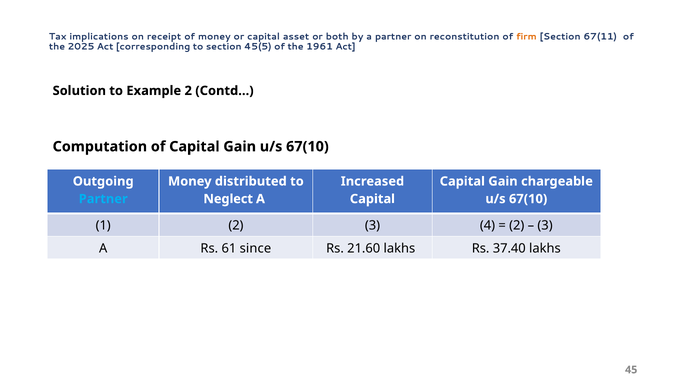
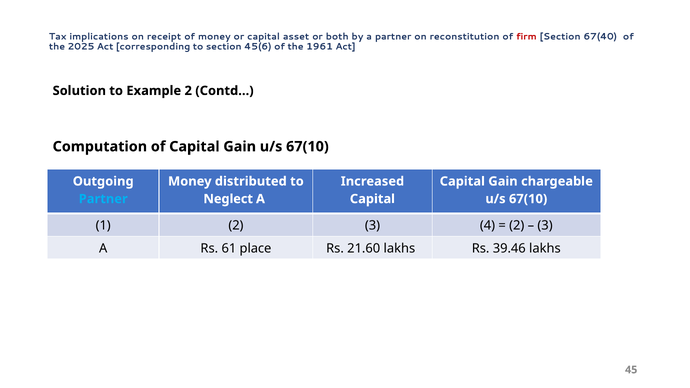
firm colour: orange -> red (526, 37)
67(11: 67(11 -> 67(40 (600, 37)
45(5: 45(5 -> 45(6 (258, 47)
since: since -> place (256, 248)
37.40: 37.40 -> 39.46 (509, 248)
